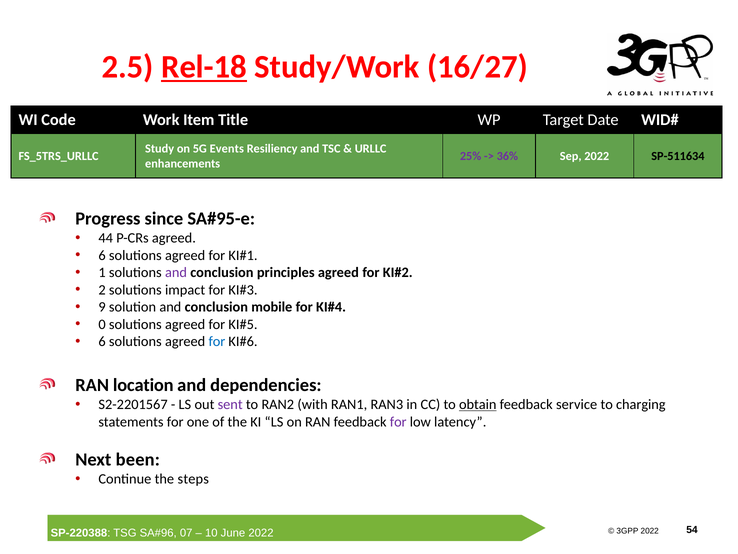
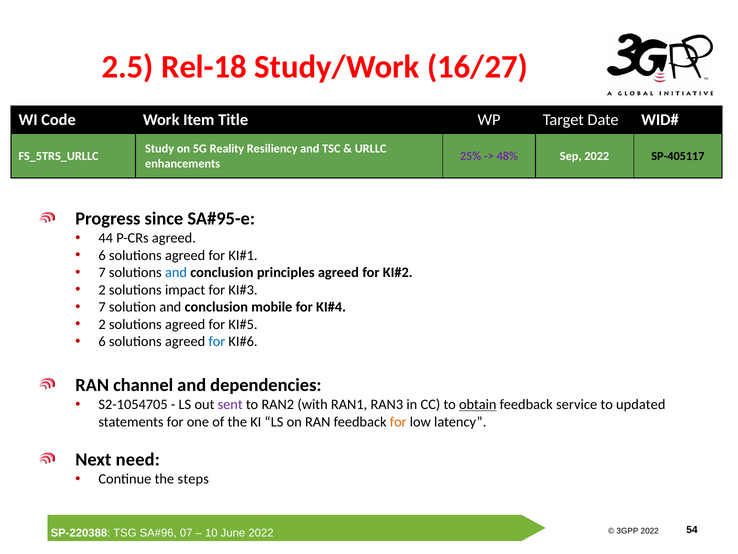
Rel-18 underline: present -> none (204, 67)
Events: Events -> Reality (227, 148)
36%: 36% -> 48% (507, 156)
SP-511634: SP-511634 -> SP-405117 (678, 156)
1: 1 -> 7 (102, 272)
and colour: purple -> blue (176, 272)
9: 9 -> 7 (102, 307)
0: 0 -> 2 (102, 324)
location: location -> channel (143, 385)
S2-2201567: S2-2201567 -> S2-1054705 (133, 404)
charging: charging -> updated (641, 404)
for colour: purple -> orange (398, 421)
been: been -> need (138, 459)
